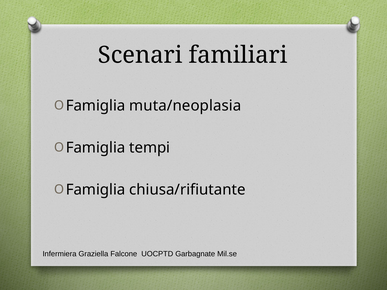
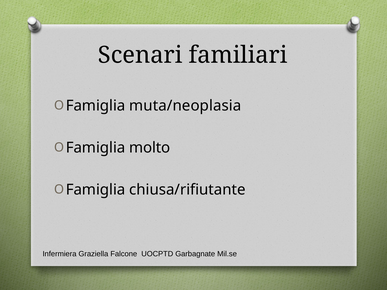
tempi: tempi -> molto (150, 148)
